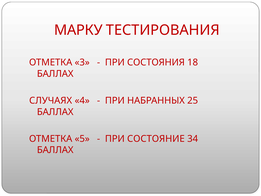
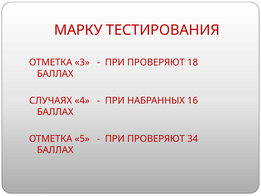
СОСТОЯНИЯ: СОСТОЯНИЯ -> ПРОВЕРЯЮТ (156, 62)
25: 25 -> 16 (193, 100)
СОСТОЯНИЕ: СОСТОЯНИЕ -> ПРОВЕРЯЮТ (156, 139)
